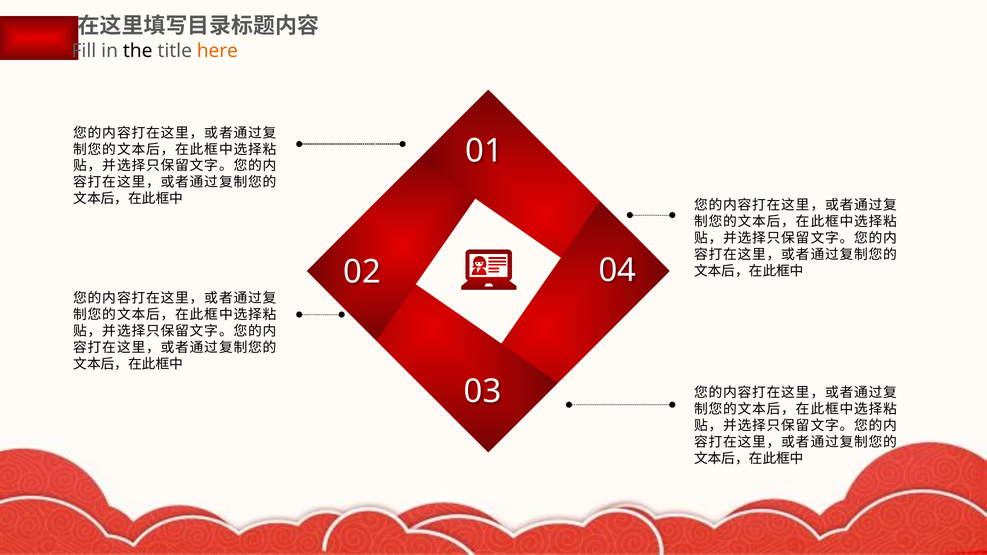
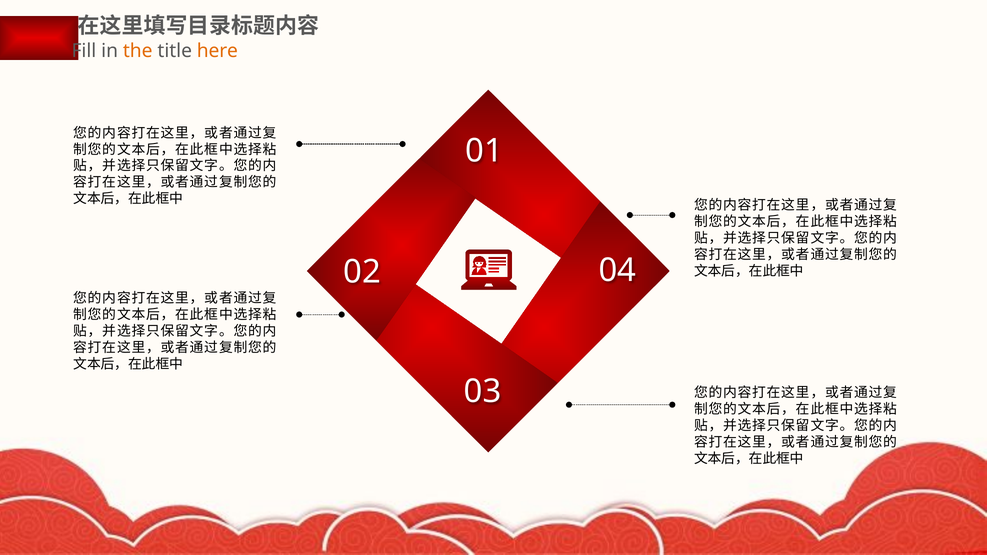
the colour: black -> orange (138, 51)
